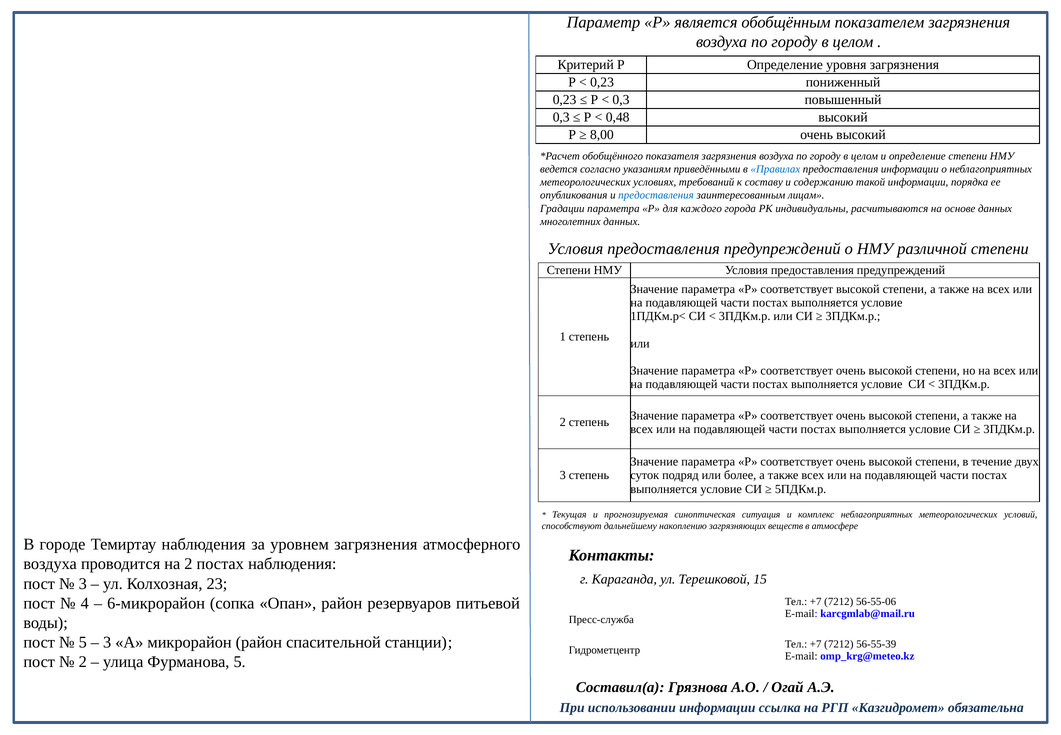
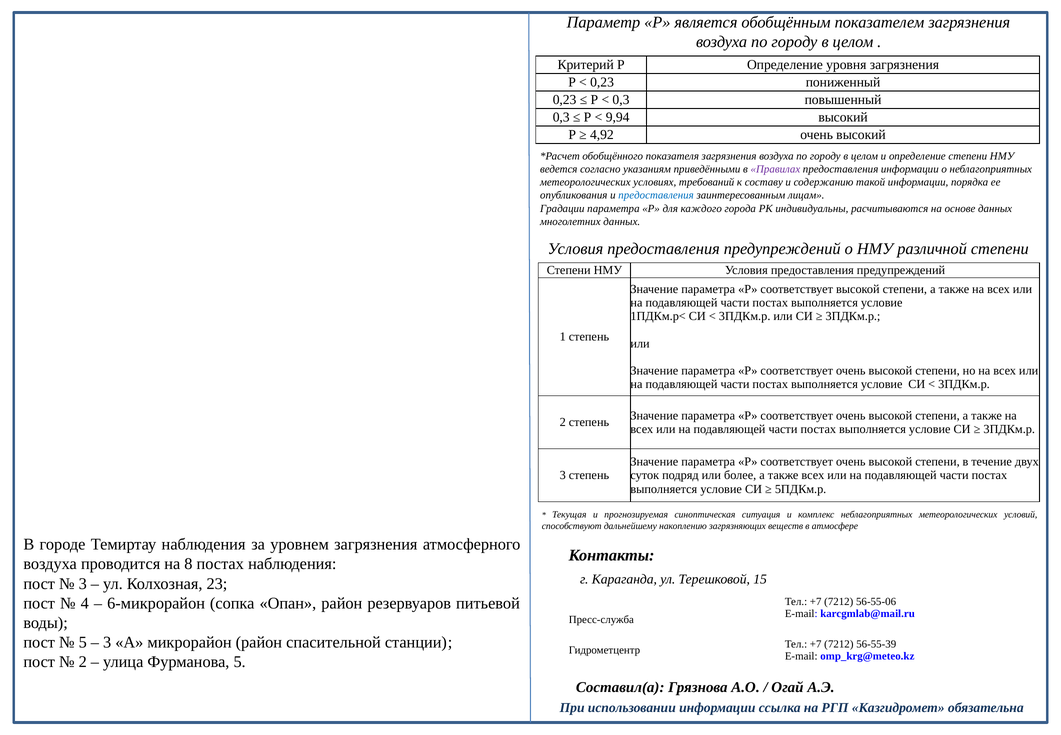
0,48: 0,48 -> 9,94 (618, 117)
8,00: 8,00 -> 4,92 (602, 135)
Правилах colour: blue -> purple (775, 169)
на 2: 2 -> 8 (188, 564)
